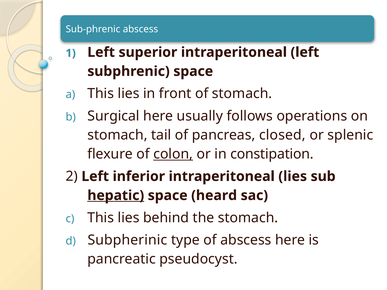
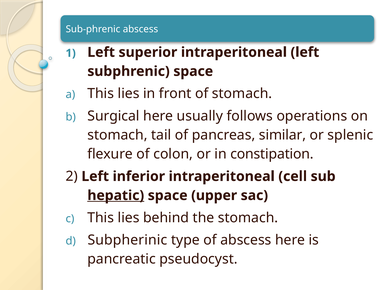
closed: closed -> similar (283, 135)
colon underline: present -> none (173, 154)
intraperitoneal lies: lies -> cell (293, 177)
heard: heard -> upper (214, 196)
